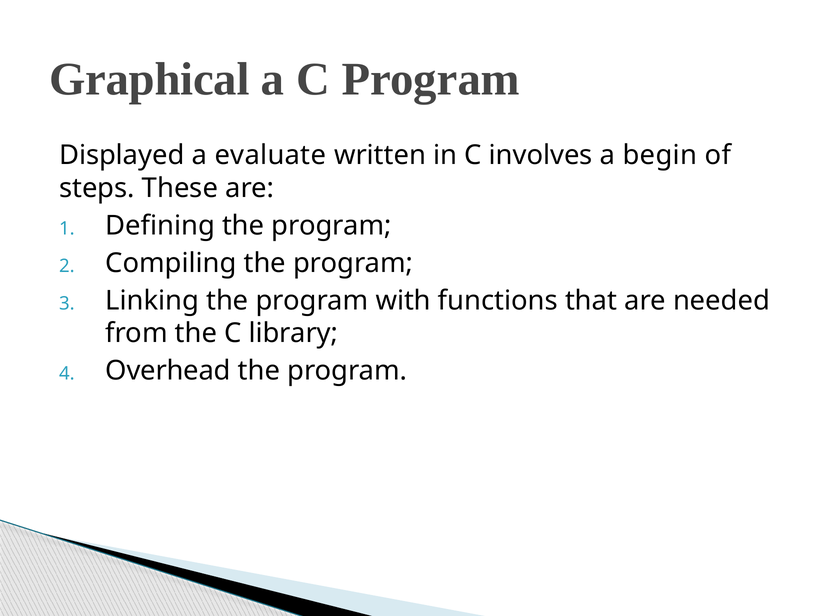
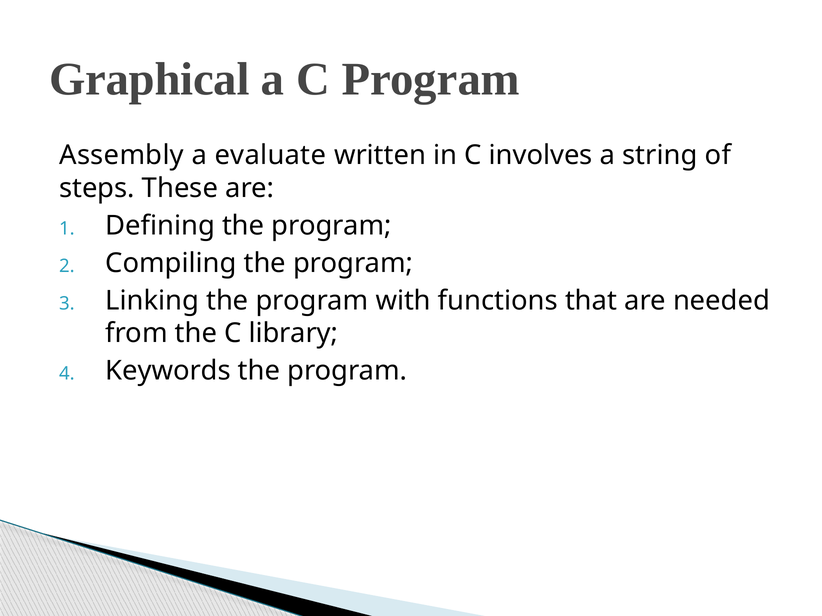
Displayed: Displayed -> Assembly (122, 156)
begin: begin -> string (660, 156)
Overhead: Overhead -> Keywords (168, 371)
